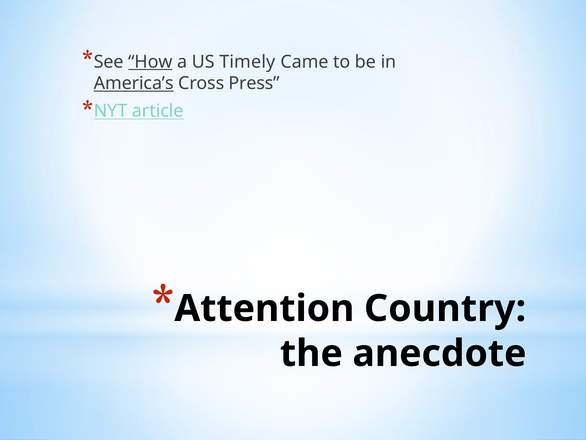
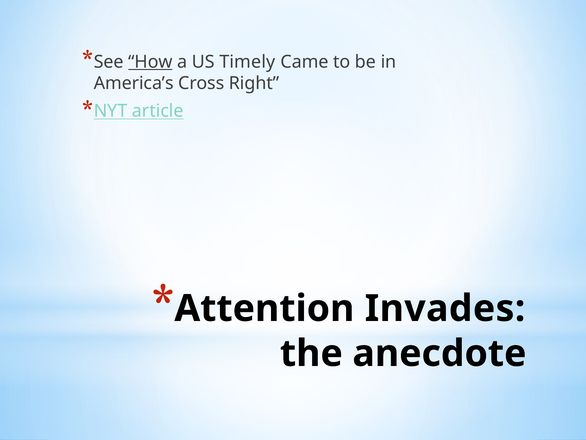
America’s underline: present -> none (134, 83)
Press: Press -> Right (254, 83)
Country: Country -> Invades (445, 308)
